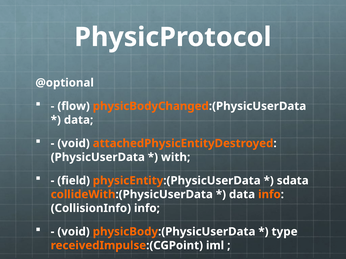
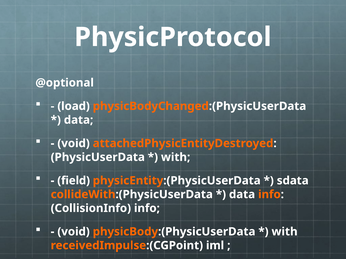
flow: flow -> load (74, 106)
type: type -> with (285, 232)
